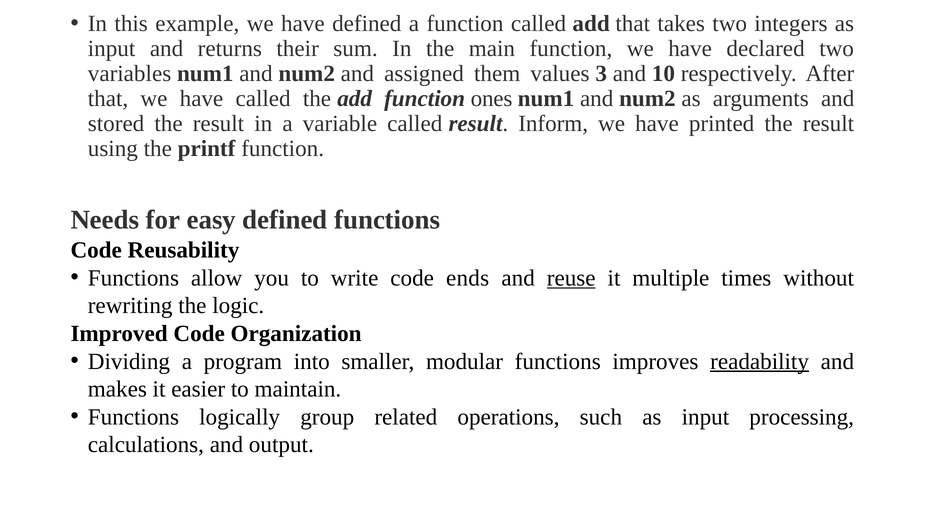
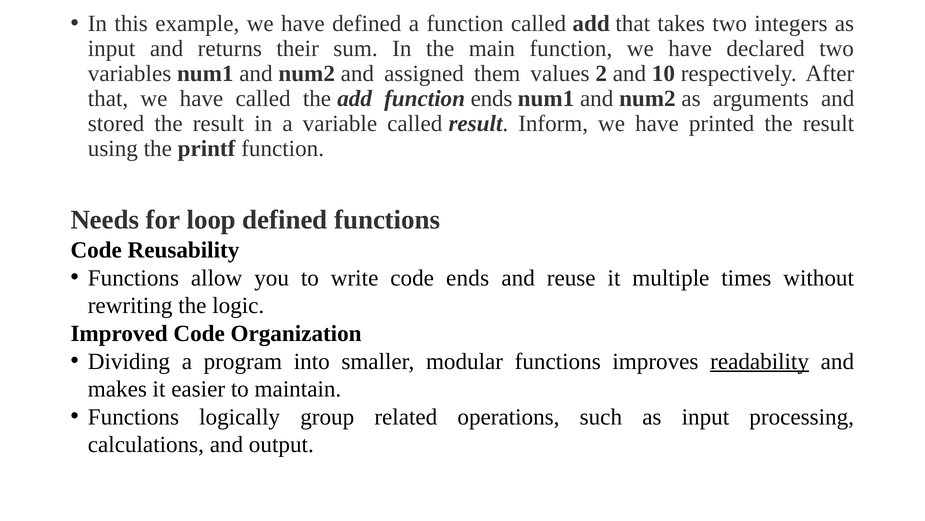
3: 3 -> 2 (601, 74)
function ones: ones -> ends (492, 99)
easy: easy -> loop (211, 220)
reuse underline: present -> none (571, 278)
